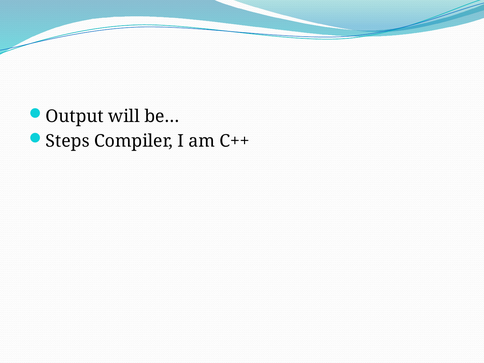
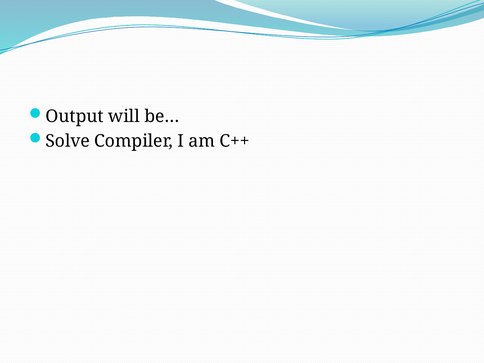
Steps: Steps -> Solve (68, 141)
